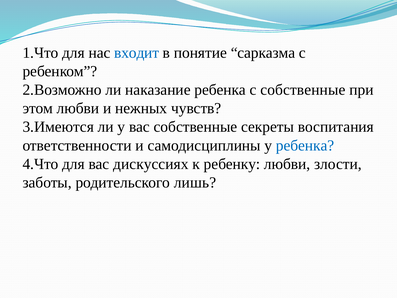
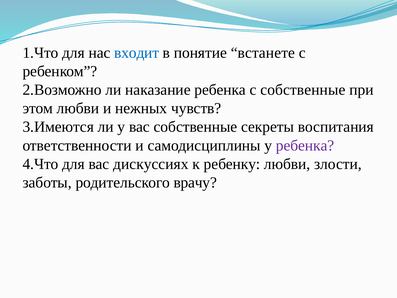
сарказма: сарказма -> встанете (263, 53)
ребенка colour: blue -> purple (305, 145)
лишь: лишь -> врачу (195, 182)
